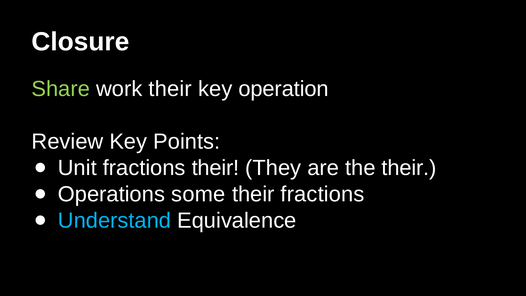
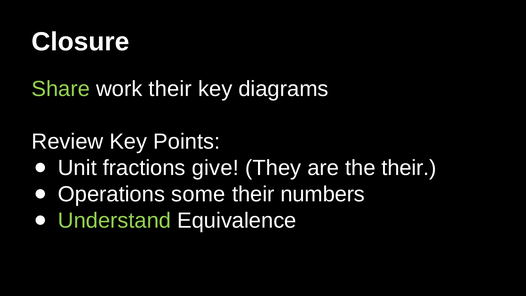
operation: operation -> diagrams (283, 89)
fractions their: their -> give (215, 168)
their fractions: fractions -> numbers (323, 194)
Understand colour: light blue -> light green (114, 220)
